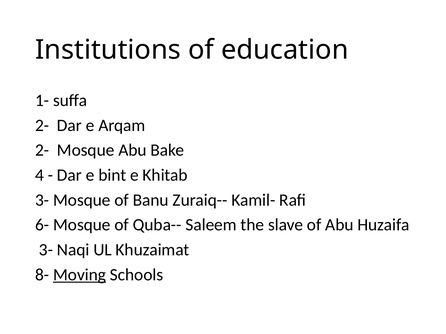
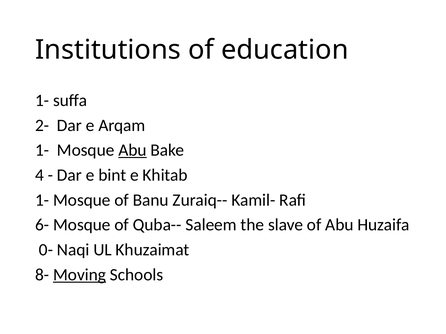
2-: 2- -> 1- (42, 150)
Abu underline: none -> present (133, 150)
3-: 3- -> 1- (42, 200)
3-: 3- -> 0- (46, 250)
